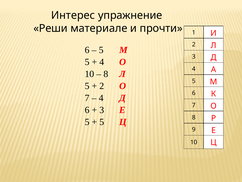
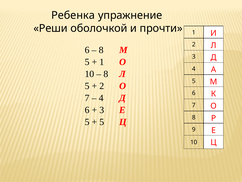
Интерес: Интерес -> Ребенка (73, 15)
материале: материале -> оболочкой (99, 28)
5: 5 -> 8 (101, 50)
4: 4 -> 1 (102, 62)
